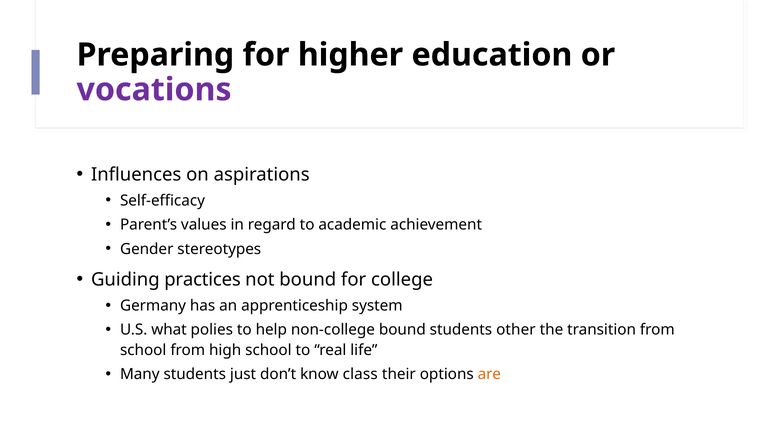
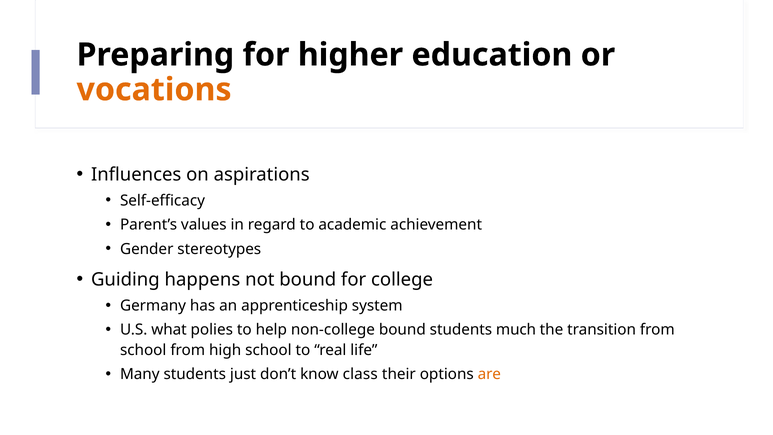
vocations colour: purple -> orange (154, 90)
practices: practices -> happens (202, 280)
other: other -> much (516, 330)
